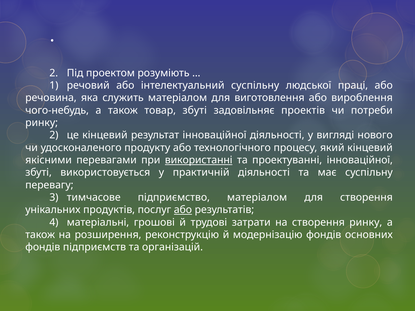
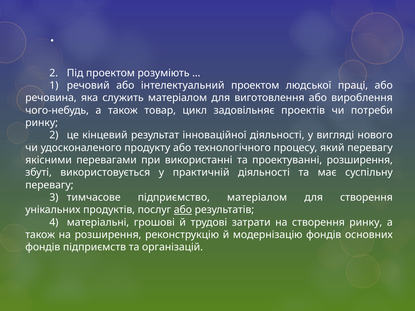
інтелектуальний суспільну: суспільну -> проектом (255, 86)
товар збуті: збуті -> цикл (195, 110)
який кінцевий: кінцевий -> перевагу (370, 148)
використанні underline: present -> none (199, 160)
проектуванні інноваційної: інноваційної -> розширення (360, 160)
